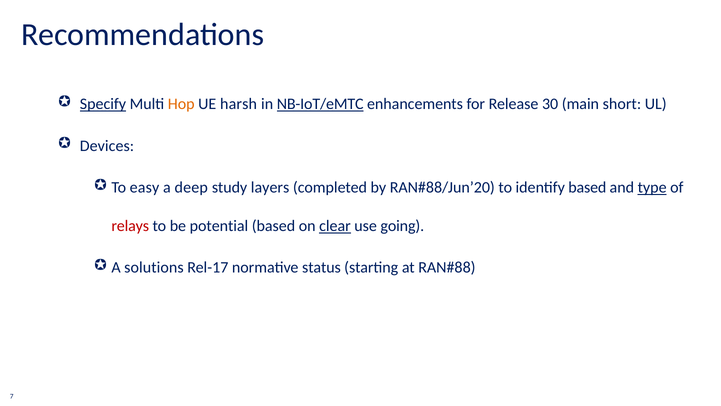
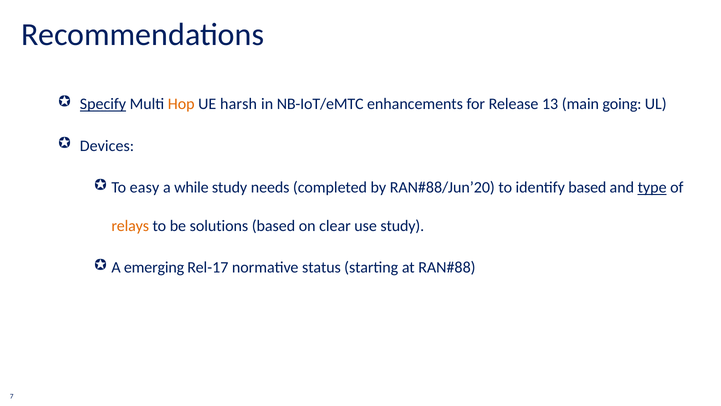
NB-IoT/eMTC underline: present -> none (320, 104)
30: 30 -> 13 (550, 104)
short: short -> going (622, 104)
deep: deep -> while (191, 187)
layers: layers -> needs (270, 187)
relays colour: red -> orange (130, 226)
potential: potential -> solutions (219, 226)
clear underline: present -> none (335, 226)
use going: going -> study (402, 226)
solutions: solutions -> emerging (154, 267)
